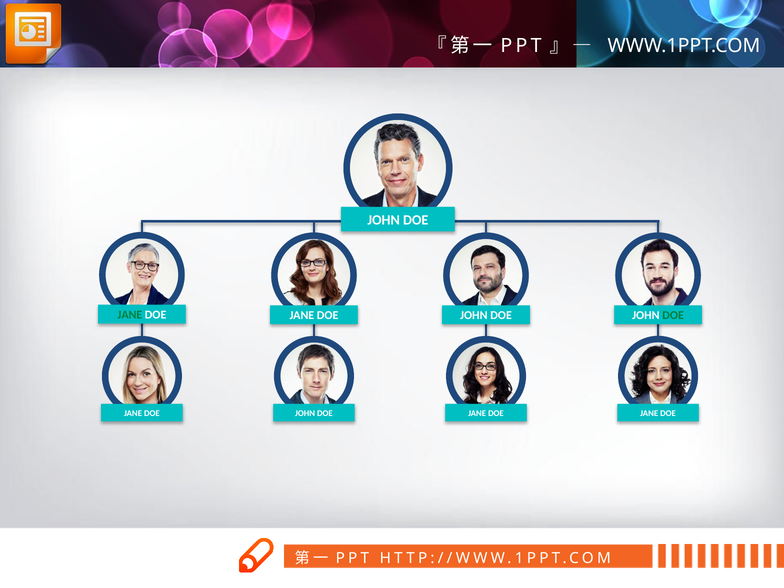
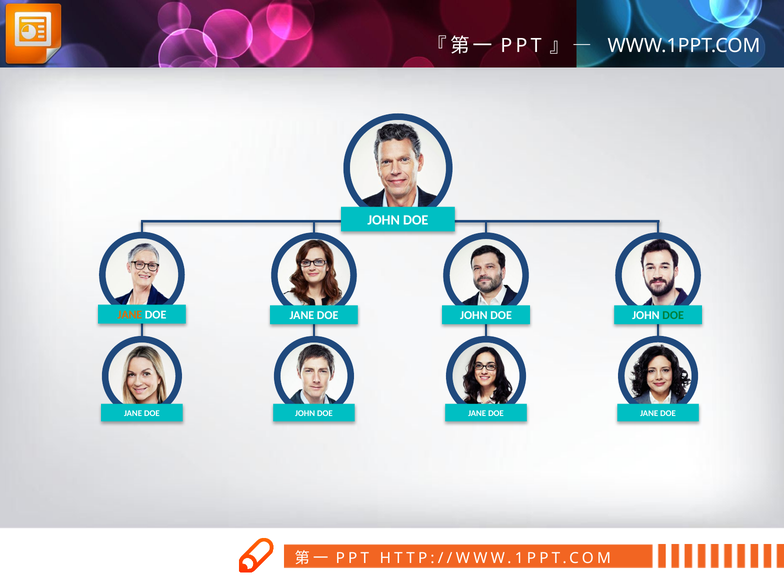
JANE colour: green -> orange (130, 315)
